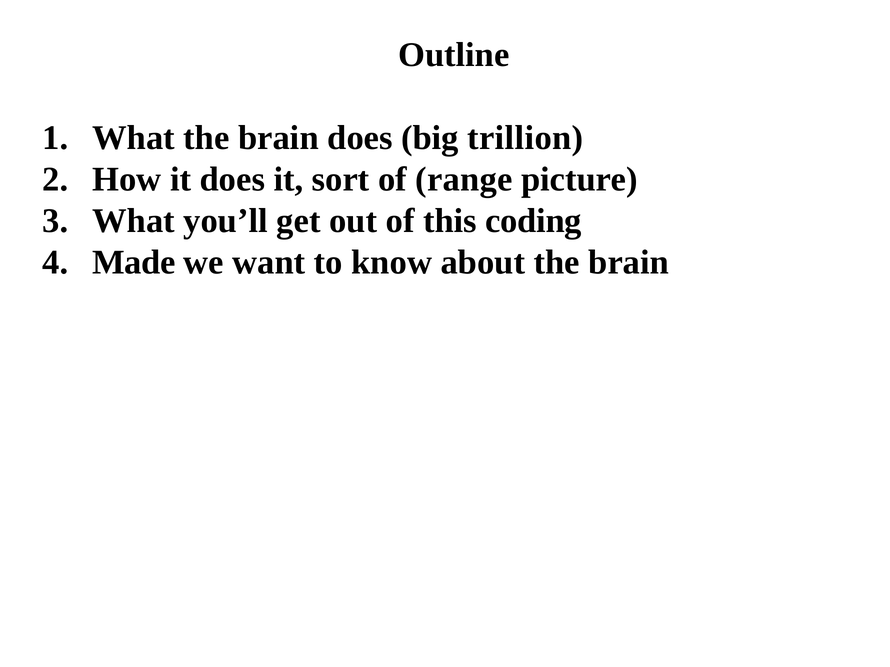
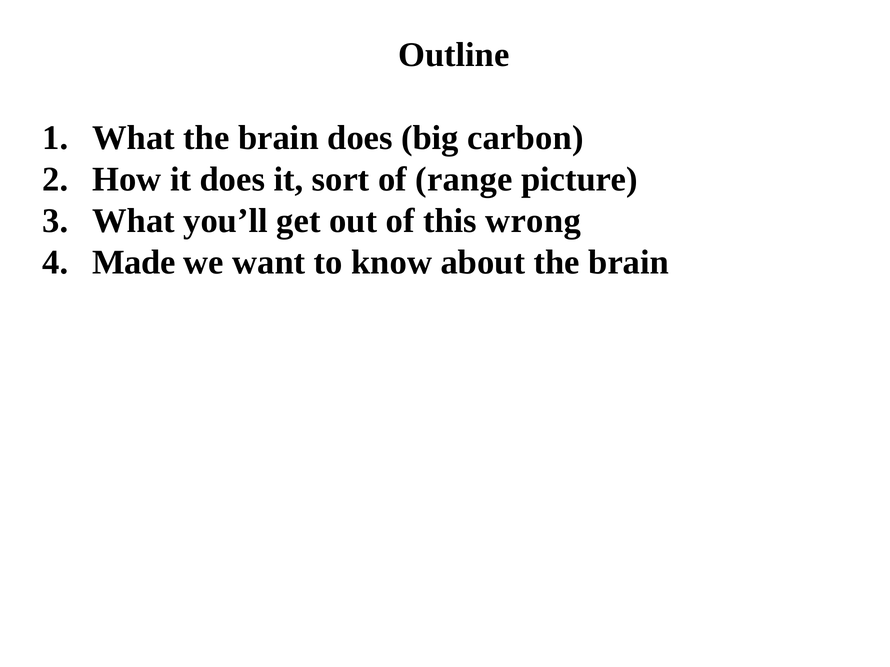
trillion: trillion -> carbon (525, 138)
coding: coding -> wrong (533, 221)
